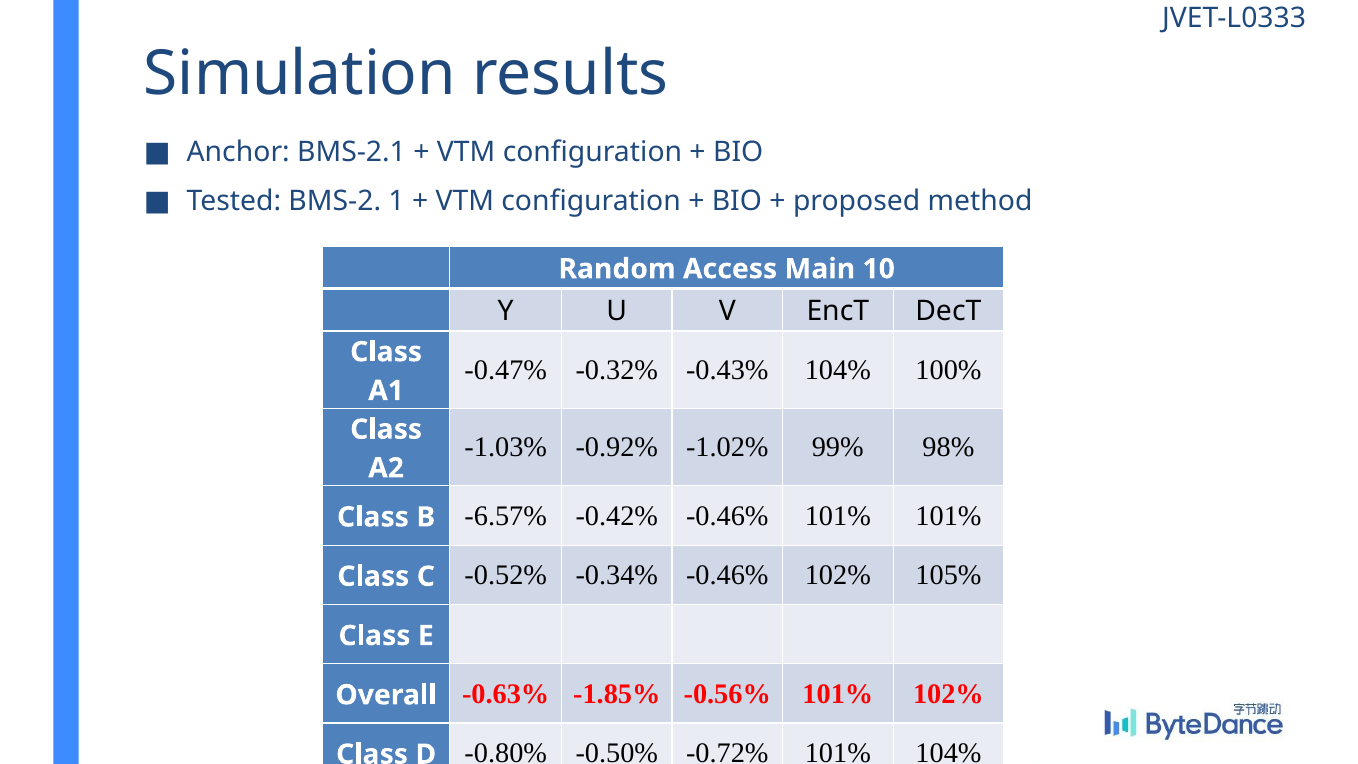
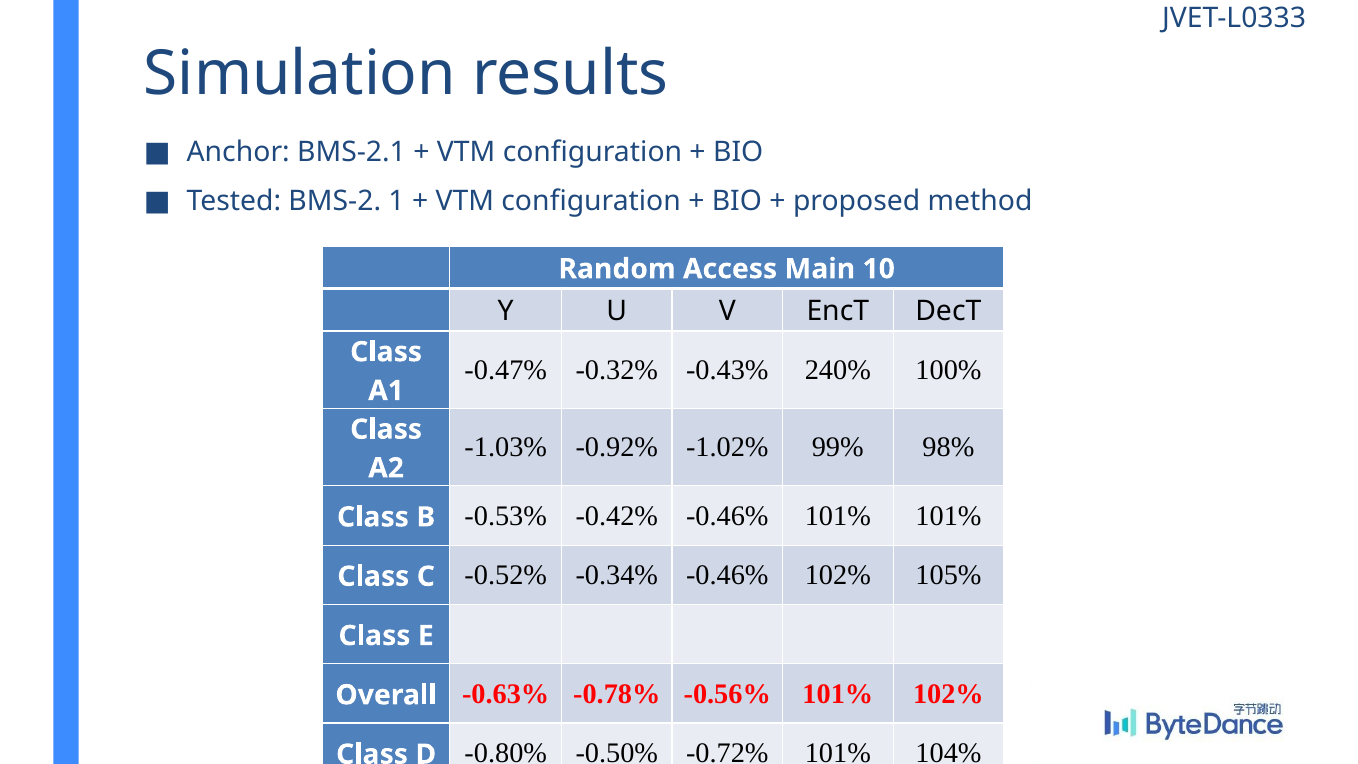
-0.43% 104%: 104% -> 240% (838, 370)
-6.57%: -6.57% -> -0.53% (506, 516)
-1.85%: -1.85% -> -0.78% (617, 694)
